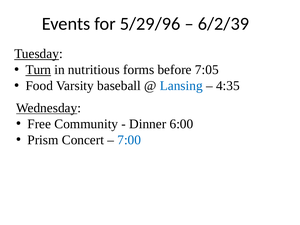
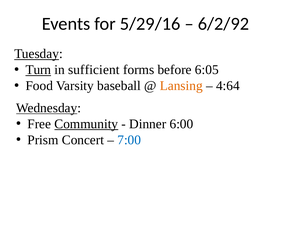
5/29/96: 5/29/96 -> 5/29/16 (150, 24)
6/2/39: 6/2/39 -> 6/2/92 (223, 24)
nutritious: nutritious -> sufficient (94, 70)
7:05: 7:05 -> 6:05 (207, 70)
Lansing colour: blue -> orange (181, 86)
4:35: 4:35 -> 4:64 (228, 86)
Community underline: none -> present (86, 124)
